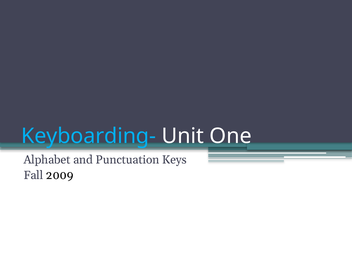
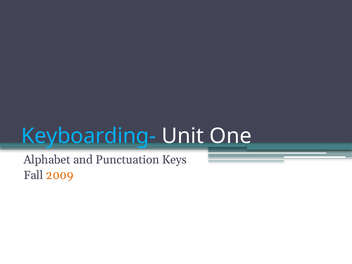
2009 colour: black -> orange (60, 175)
